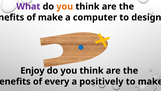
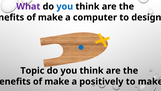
you colour: orange -> blue (65, 6)
Enjoy: Enjoy -> Topic (32, 70)
every: every -> make (57, 81)
